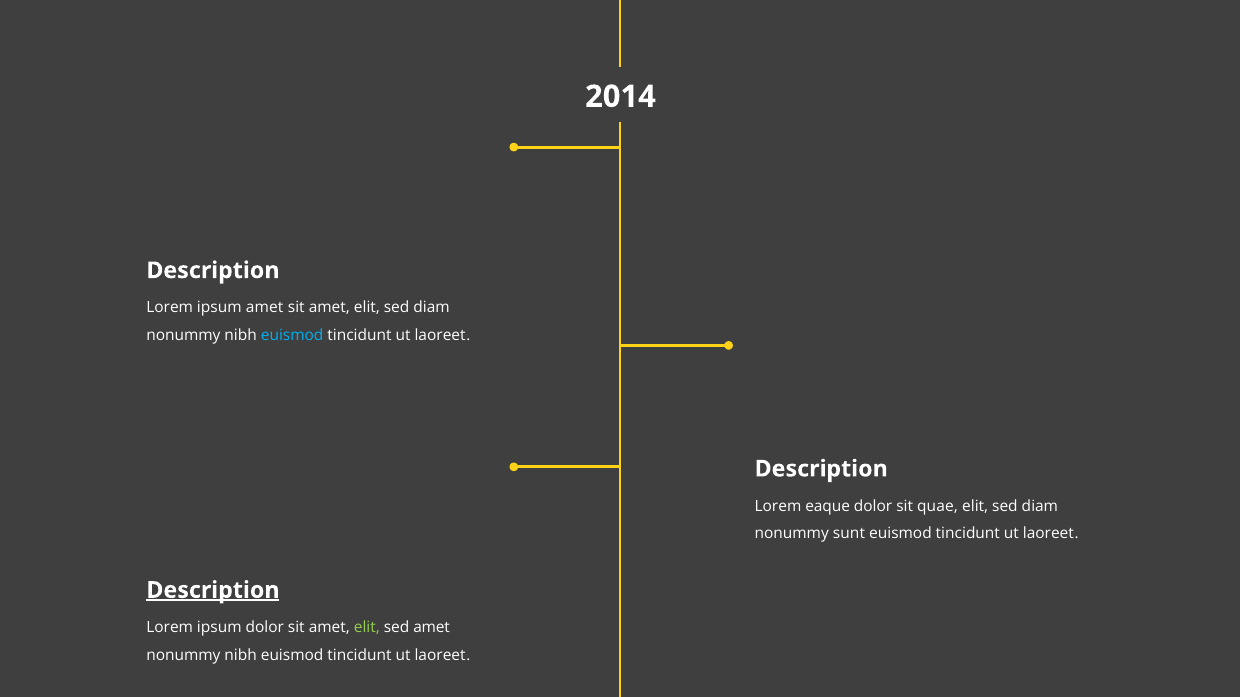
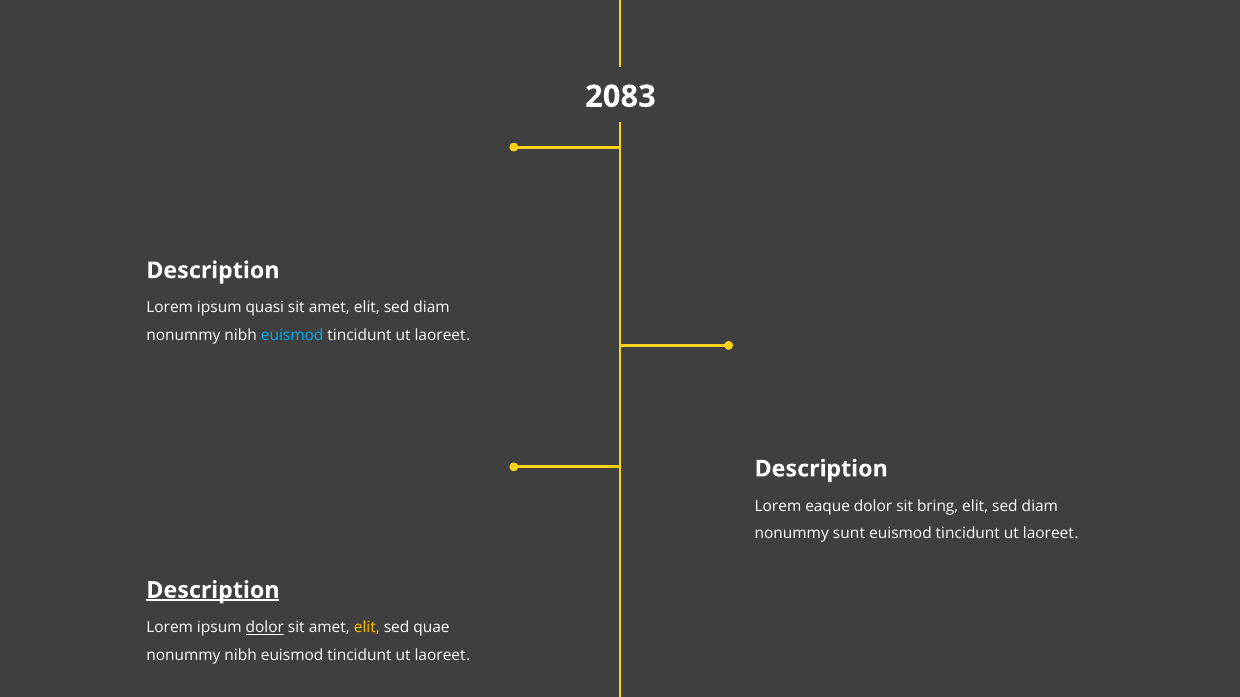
2014: 2014 -> 2083 (620, 97)
ipsum amet: amet -> quasi (265, 308)
quae: quae -> bring (938, 506)
dolor underline: none -> present (265, 628)
elit colour: light green -> yellow (367, 628)
sed amet: amet -> quae (432, 628)
